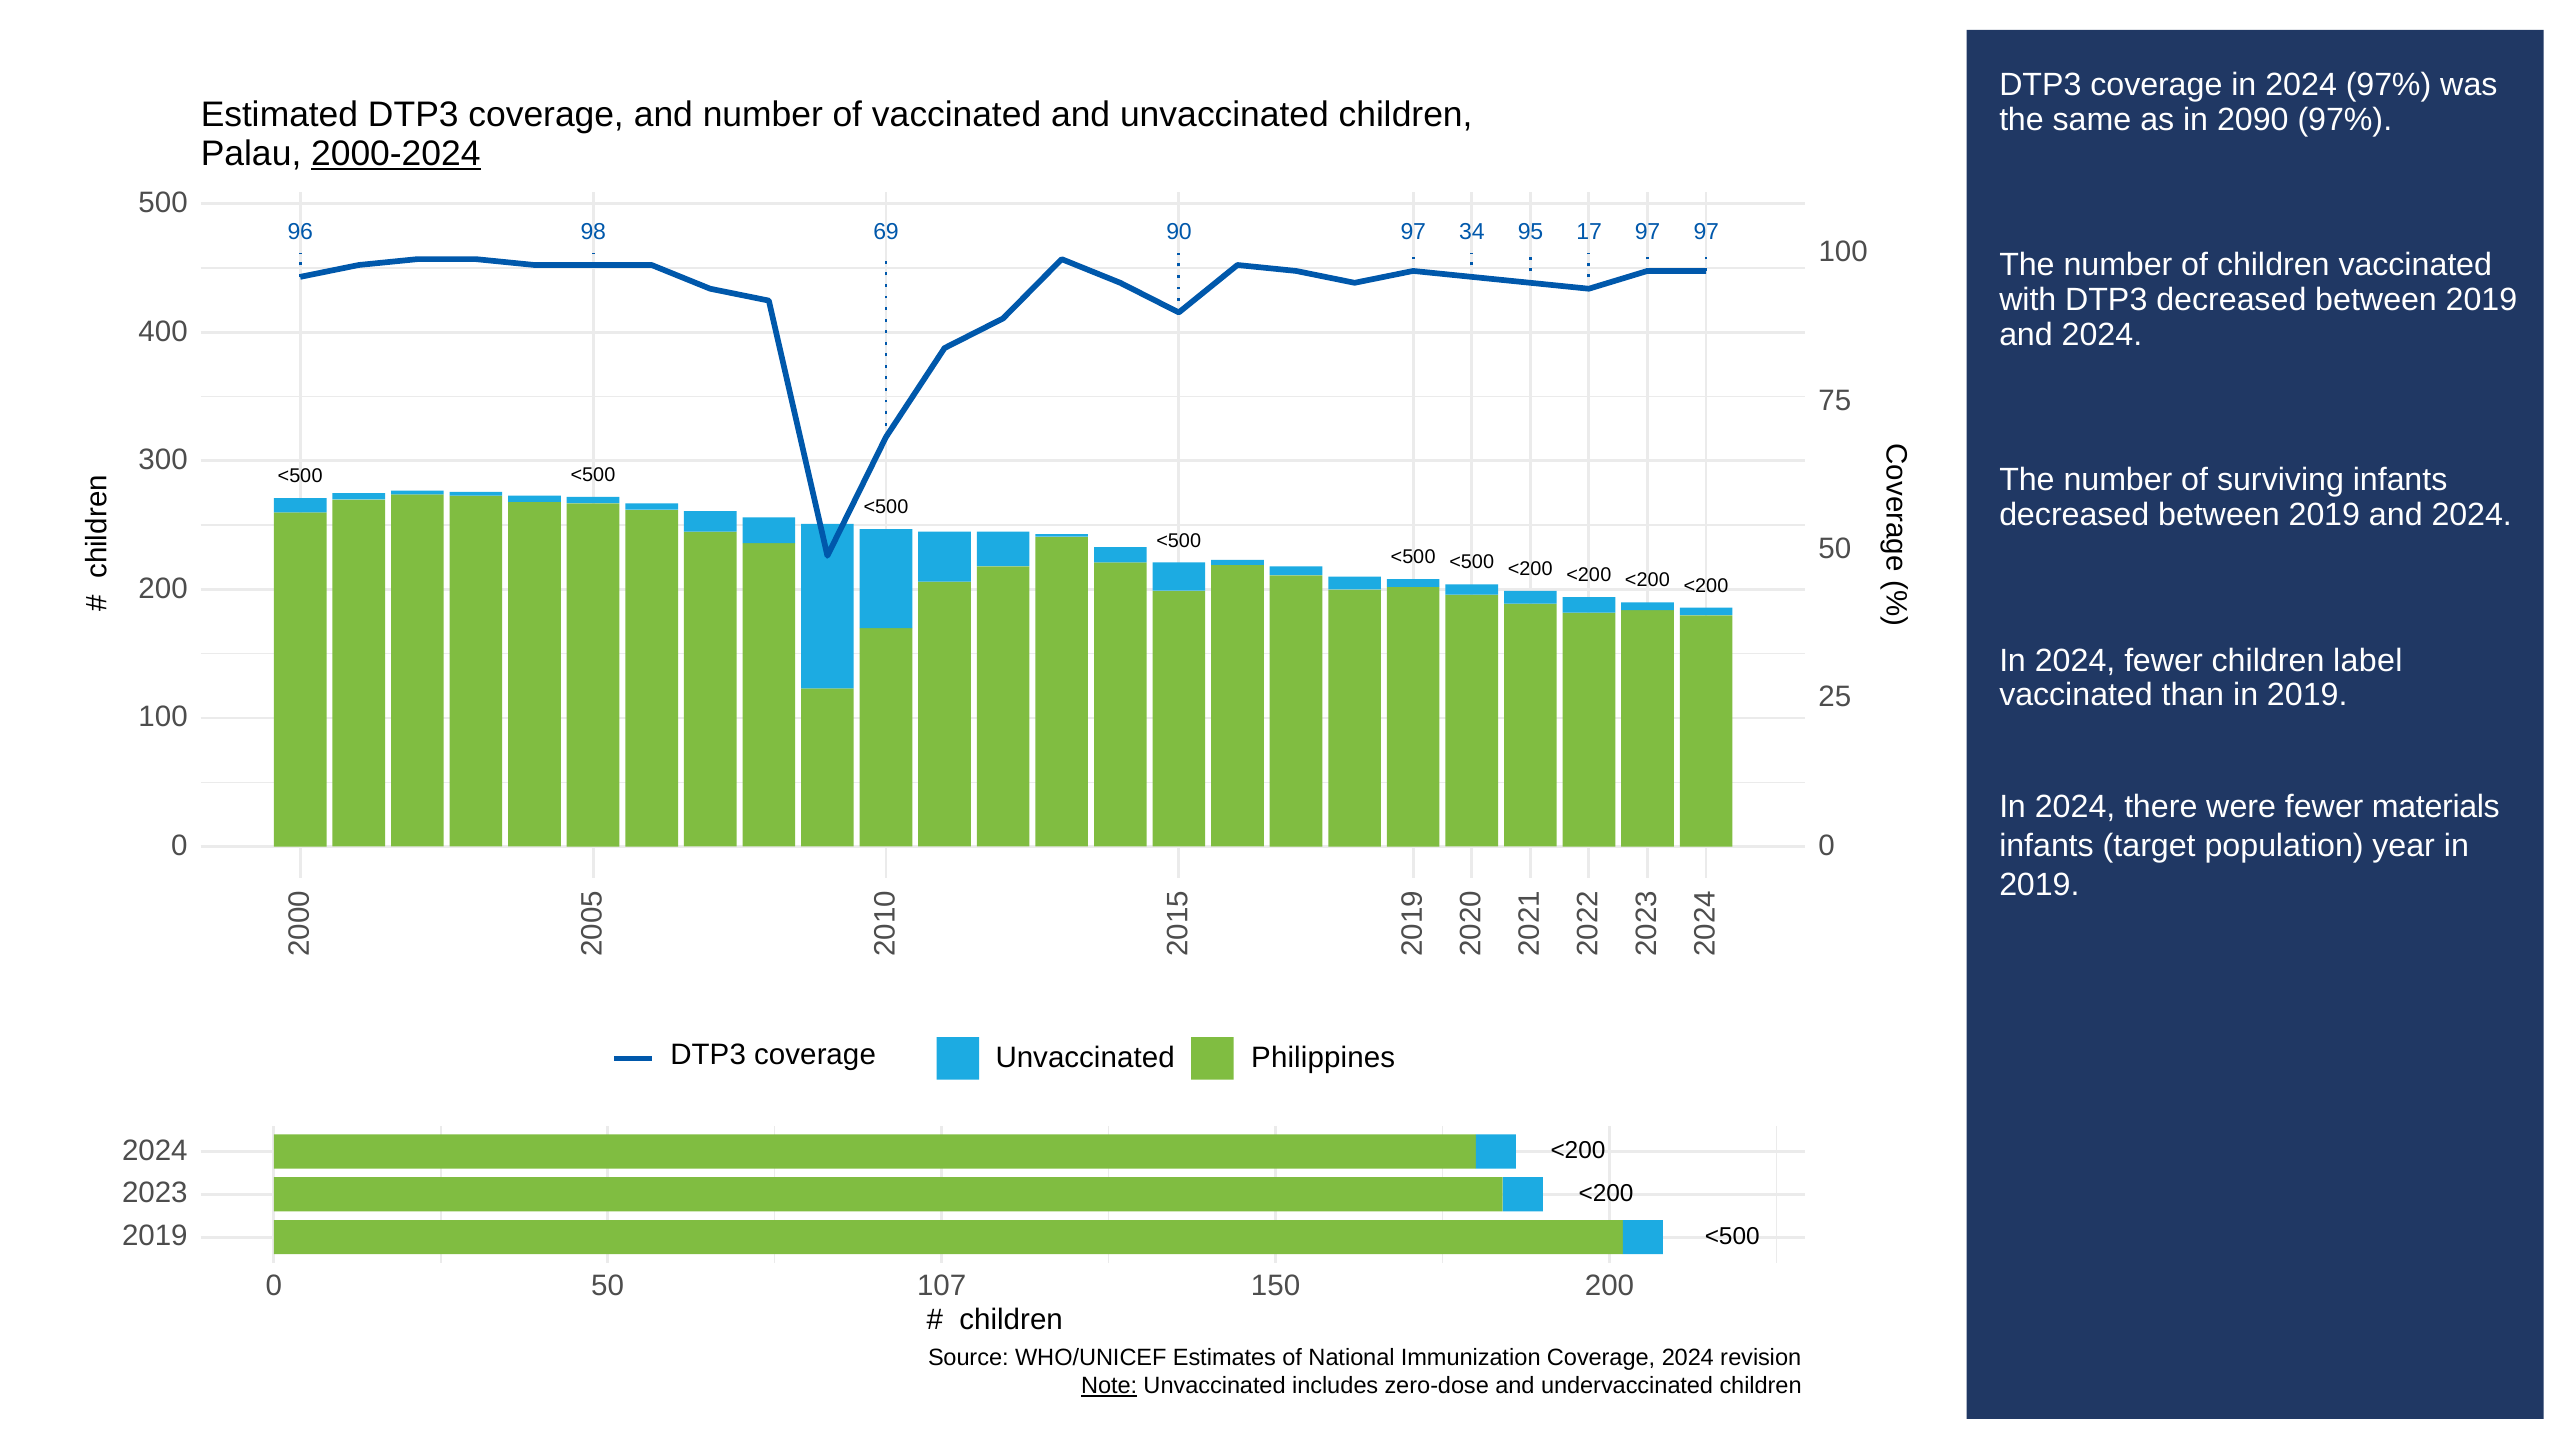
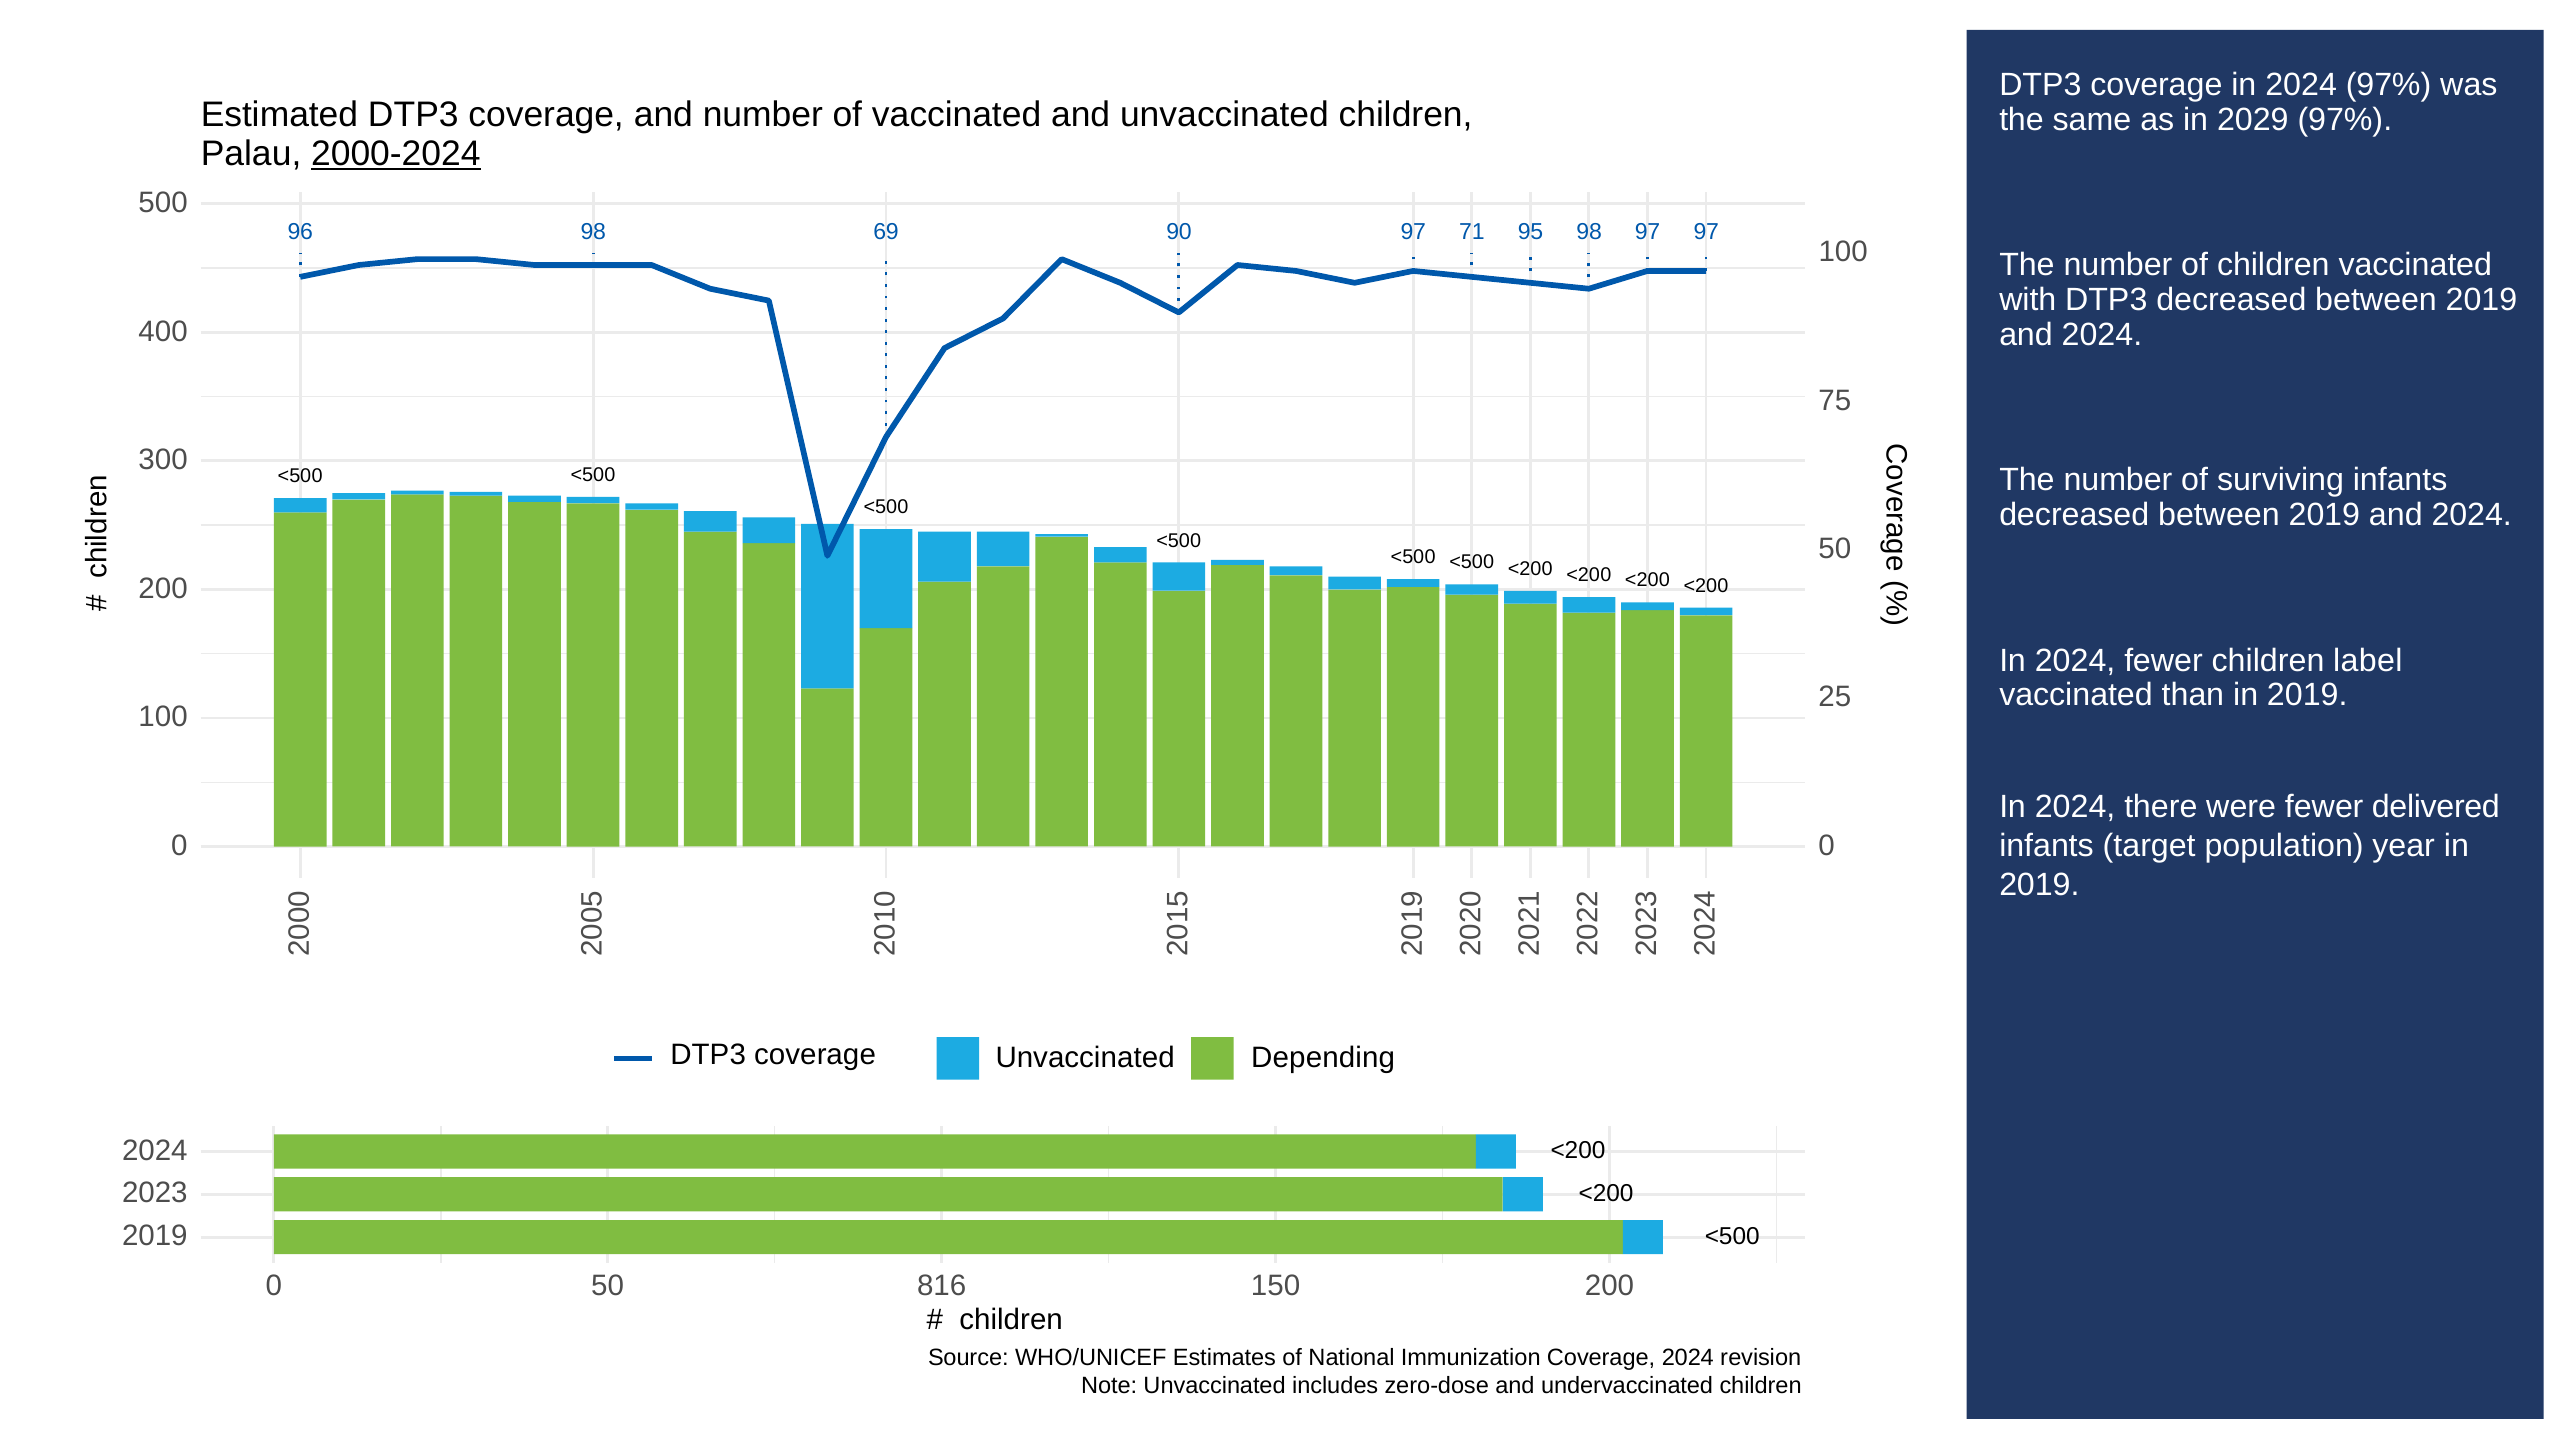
2090: 2090 -> 2029 (2253, 119)
34: 34 -> 71 (1472, 232)
95 17: 17 -> 98 (1589, 232)
materials: materials -> delivered (2436, 807)
Philippines: Philippines -> Depending (1323, 1057)
107: 107 -> 816 (942, 1286)
Note underline: present -> none (1109, 1386)
